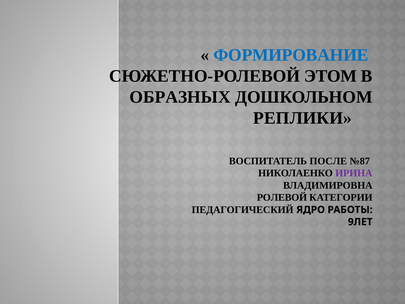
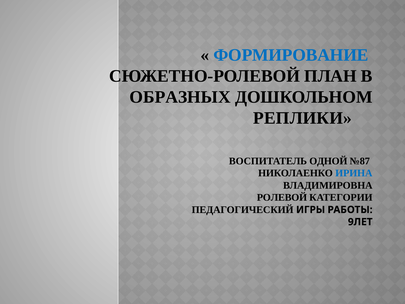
ЭТОМ: ЭТОМ -> ПЛАН (331, 76)
ПОСЛЕ: ПОСЛЕ -> ОДНОЙ (328, 161)
ИРИНА colour: purple -> blue (354, 173)
ЯДРО: ЯДРО -> ИГРЫ (311, 210)
